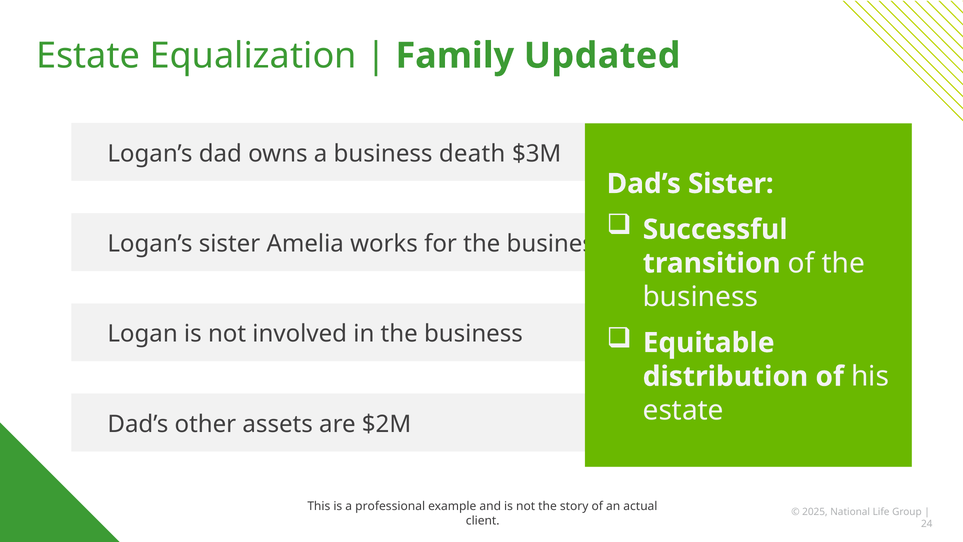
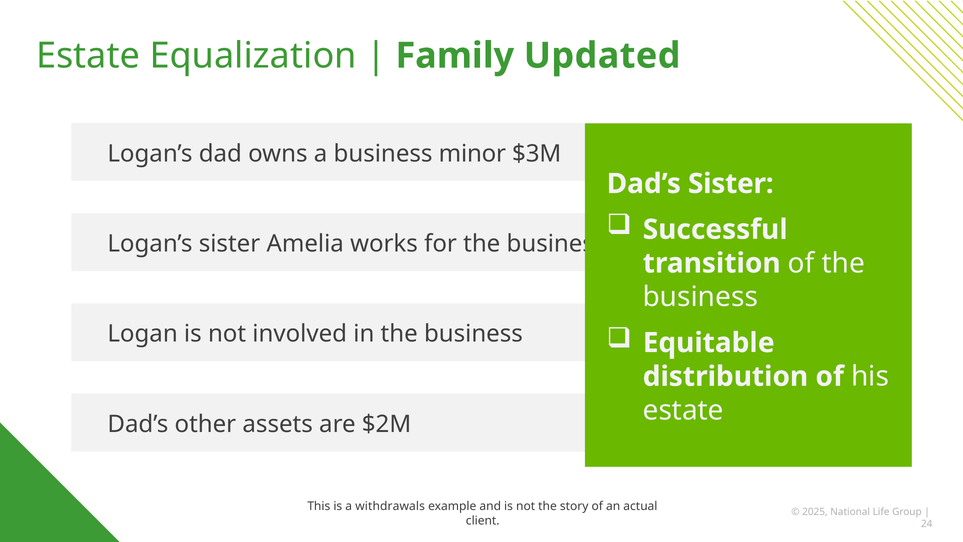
death: death -> minor (472, 154)
professional: professional -> withdrawals (390, 506)
